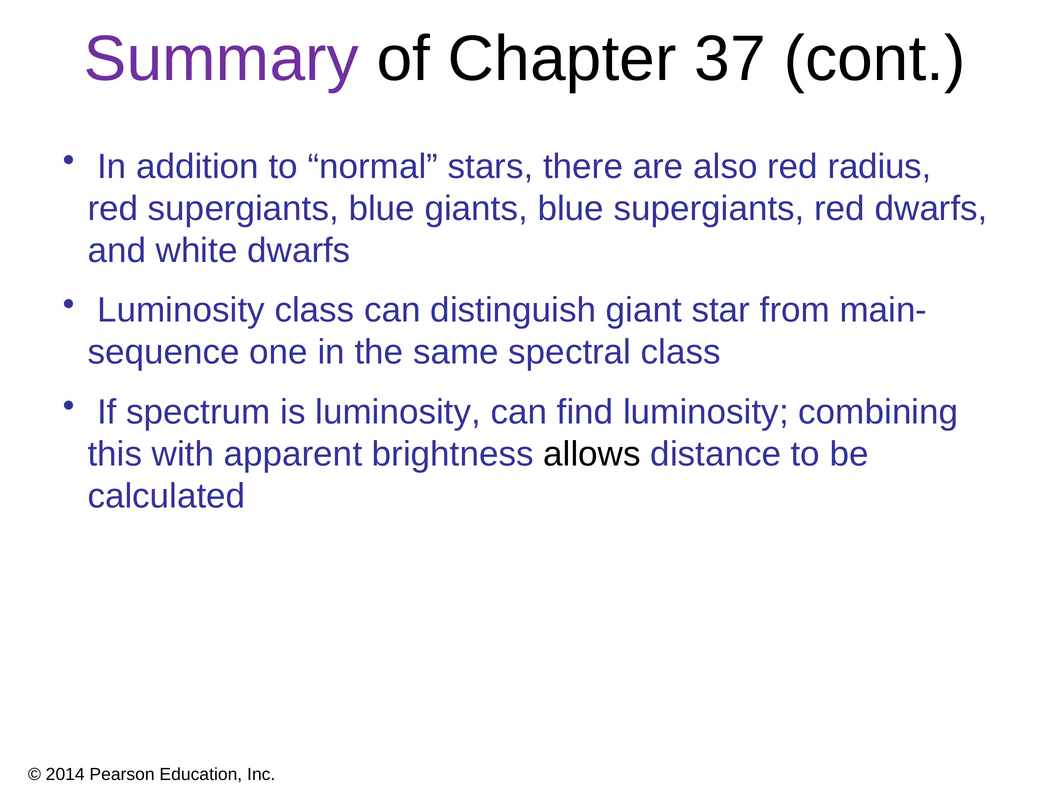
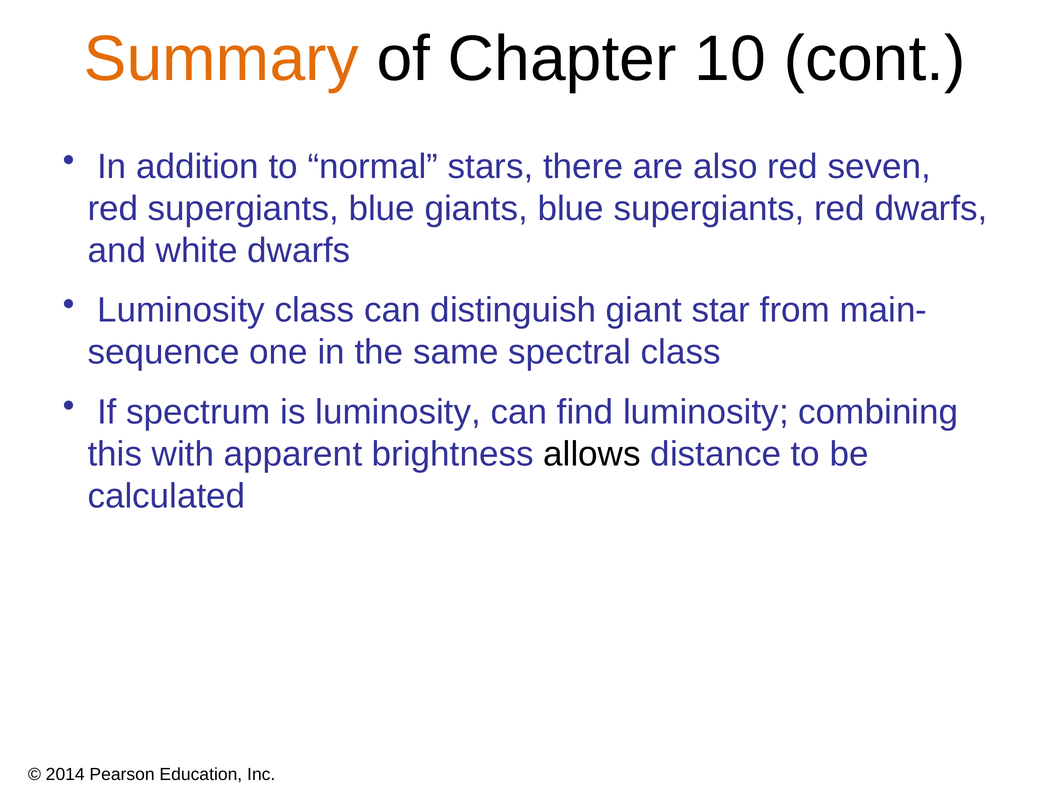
Summary colour: purple -> orange (221, 59)
37: 37 -> 10 (730, 59)
radius: radius -> seven (879, 167)
